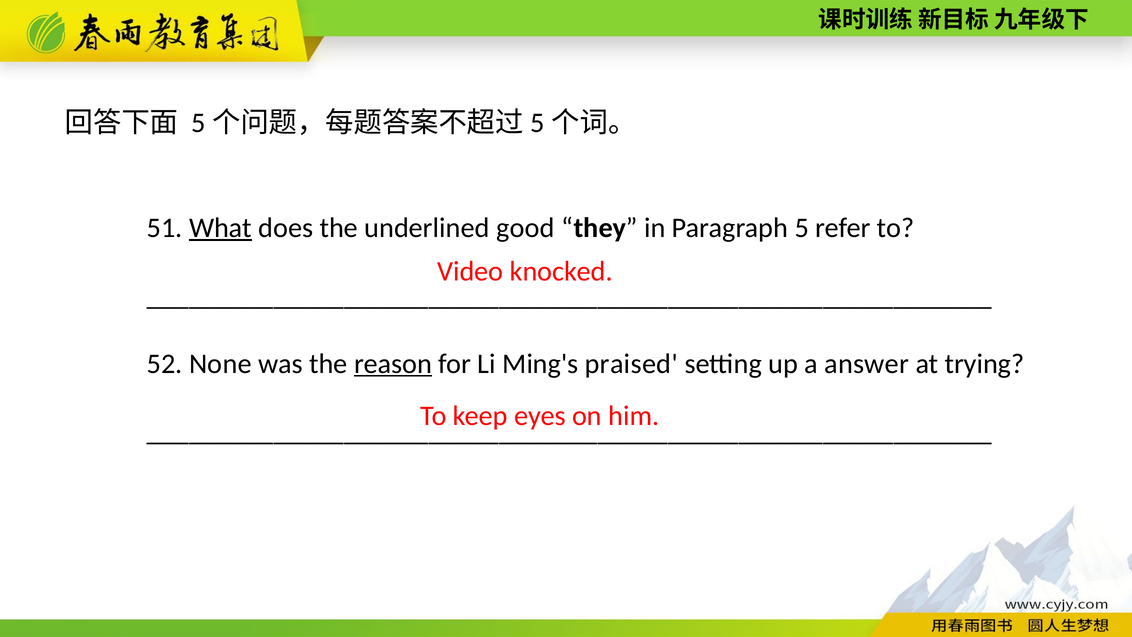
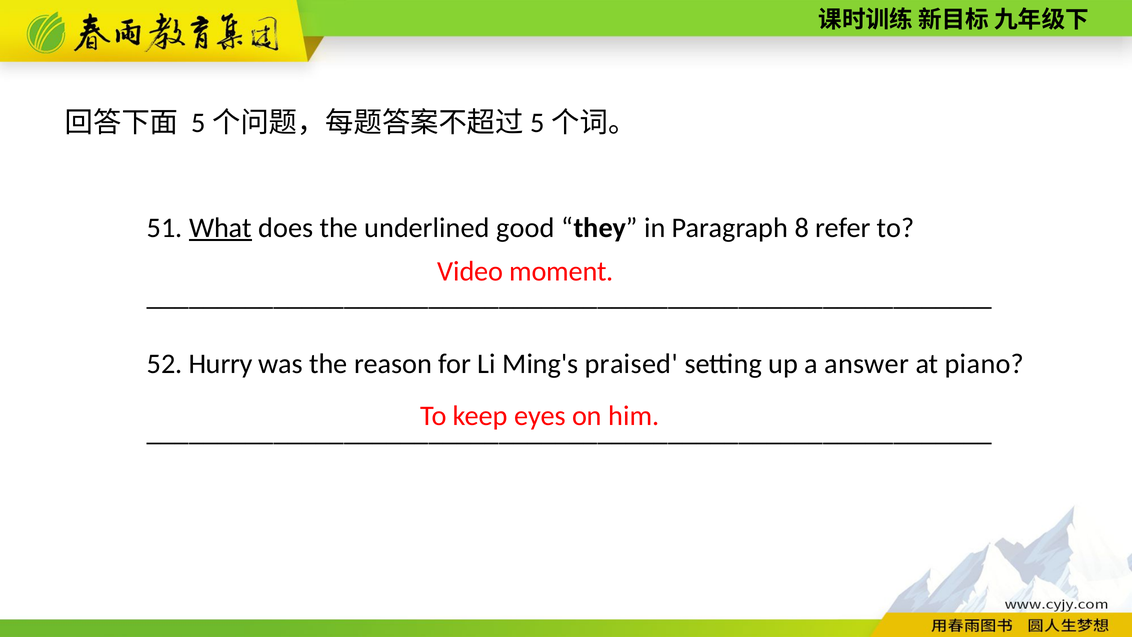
5: 5 -> 8 (802, 228)
knocked: knocked -> moment (561, 271)
None: None -> Hurry (221, 364)
reason underline: present -> none (393, 364)
trying: trying -> piano (984, 364)
